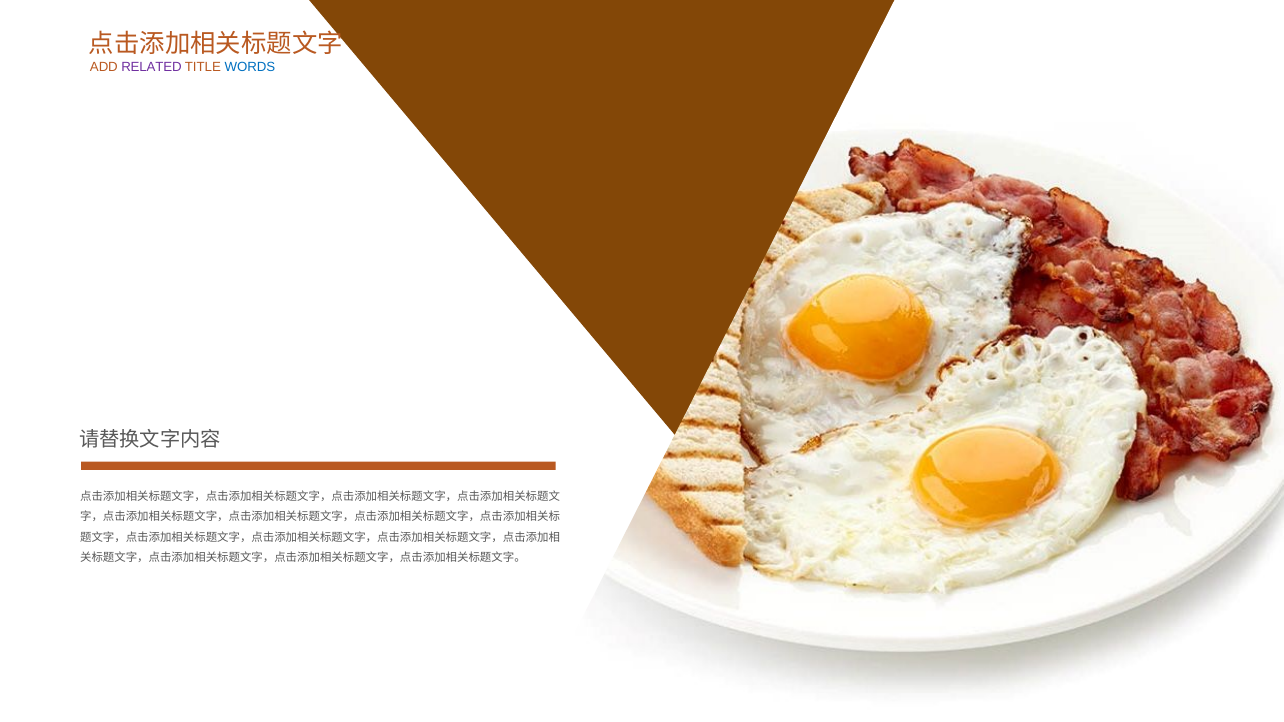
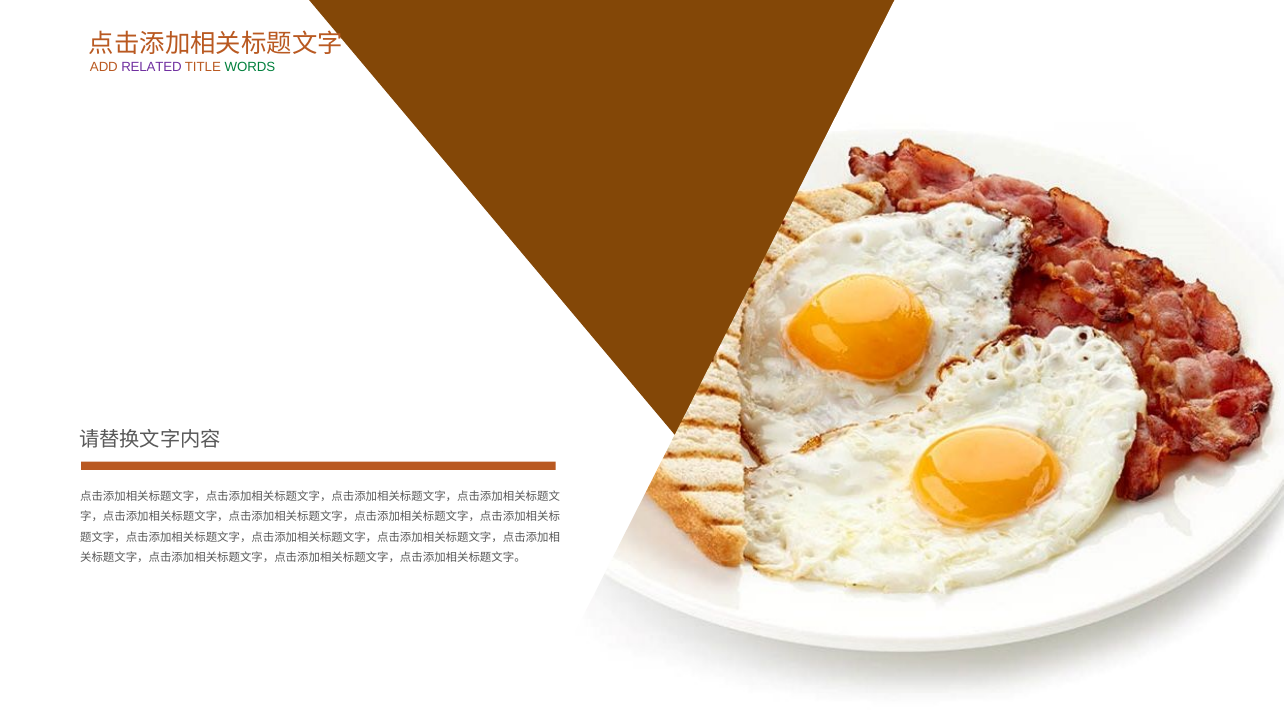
WORDS colour: blue -> green (250, 67)
